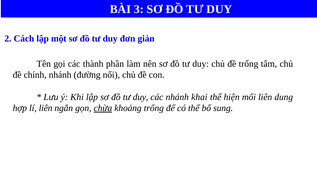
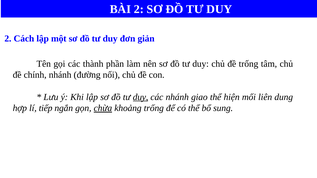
BÀI 3: 3 -> 2 (139, 9)
duy underline: none -> present (141, 97)
khai: khai -> giao (199, 97)
lí liên: liên -> tiếp (46, 108)
